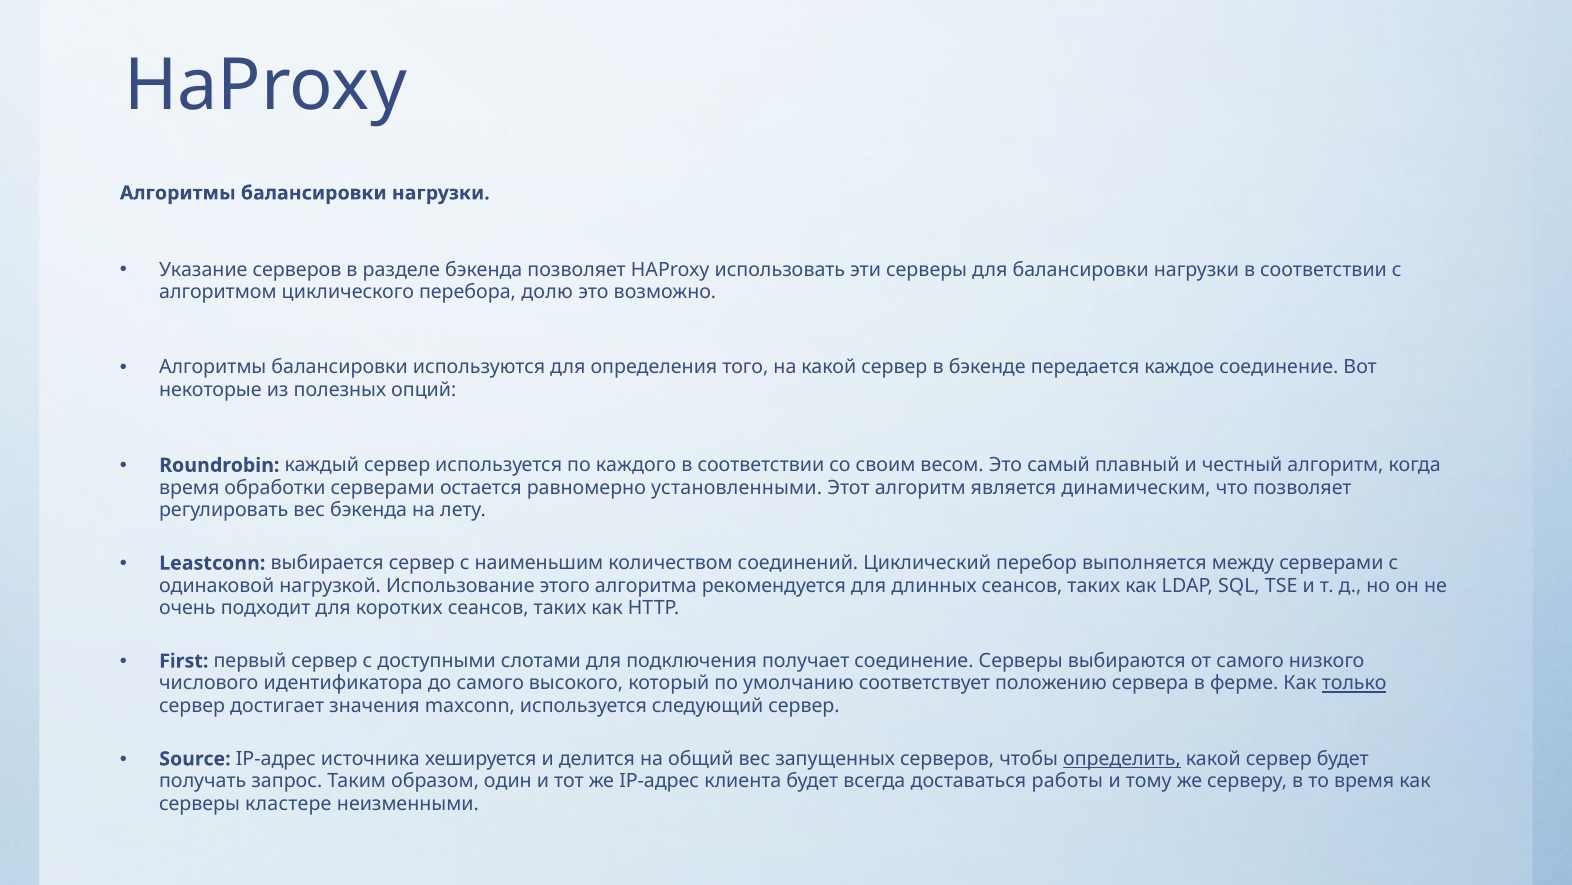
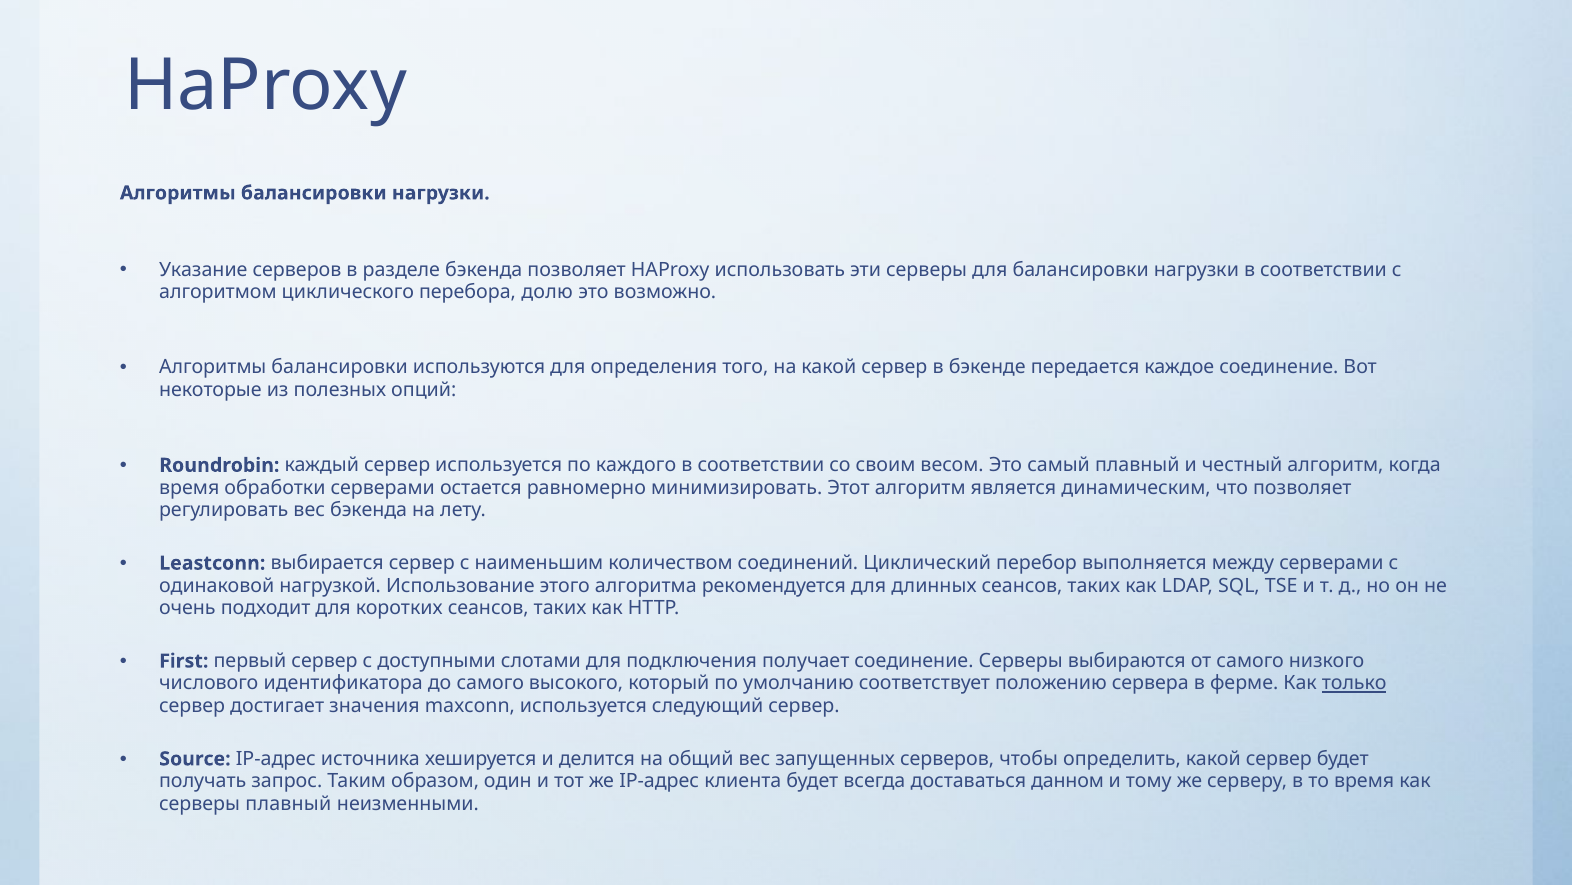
установленными: установленными -> минимизировать (737, 487)
определить underline: present -> none (1122, 758)
работы: работы -> данном (1068, 781)
серверы кластере: кластере -> плавный (288, 803)
